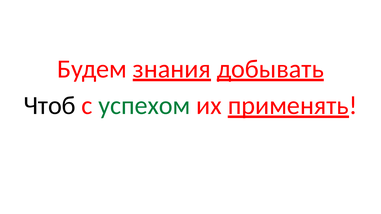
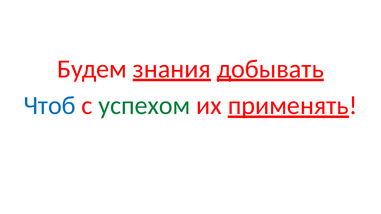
Чтоб colour: black -> blue (50, 106)
